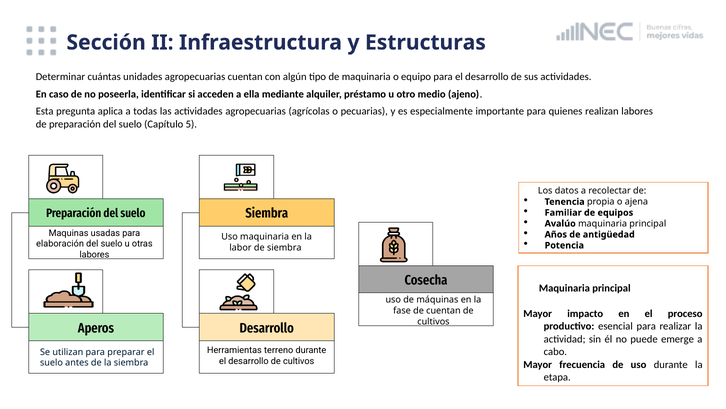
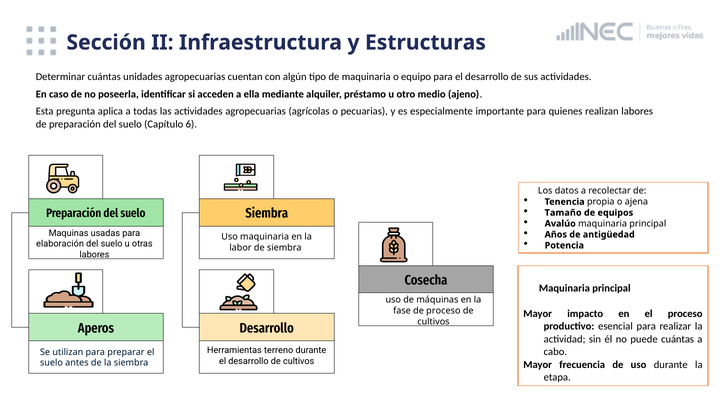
5: 5 -> 6 (191, 124)
Familiar: Familiar -> Tamaño (563, 212)
de cuentan: cuentan -> proceso (443, 310)
puede emerge: emerge -> cuántas (678, 339)
